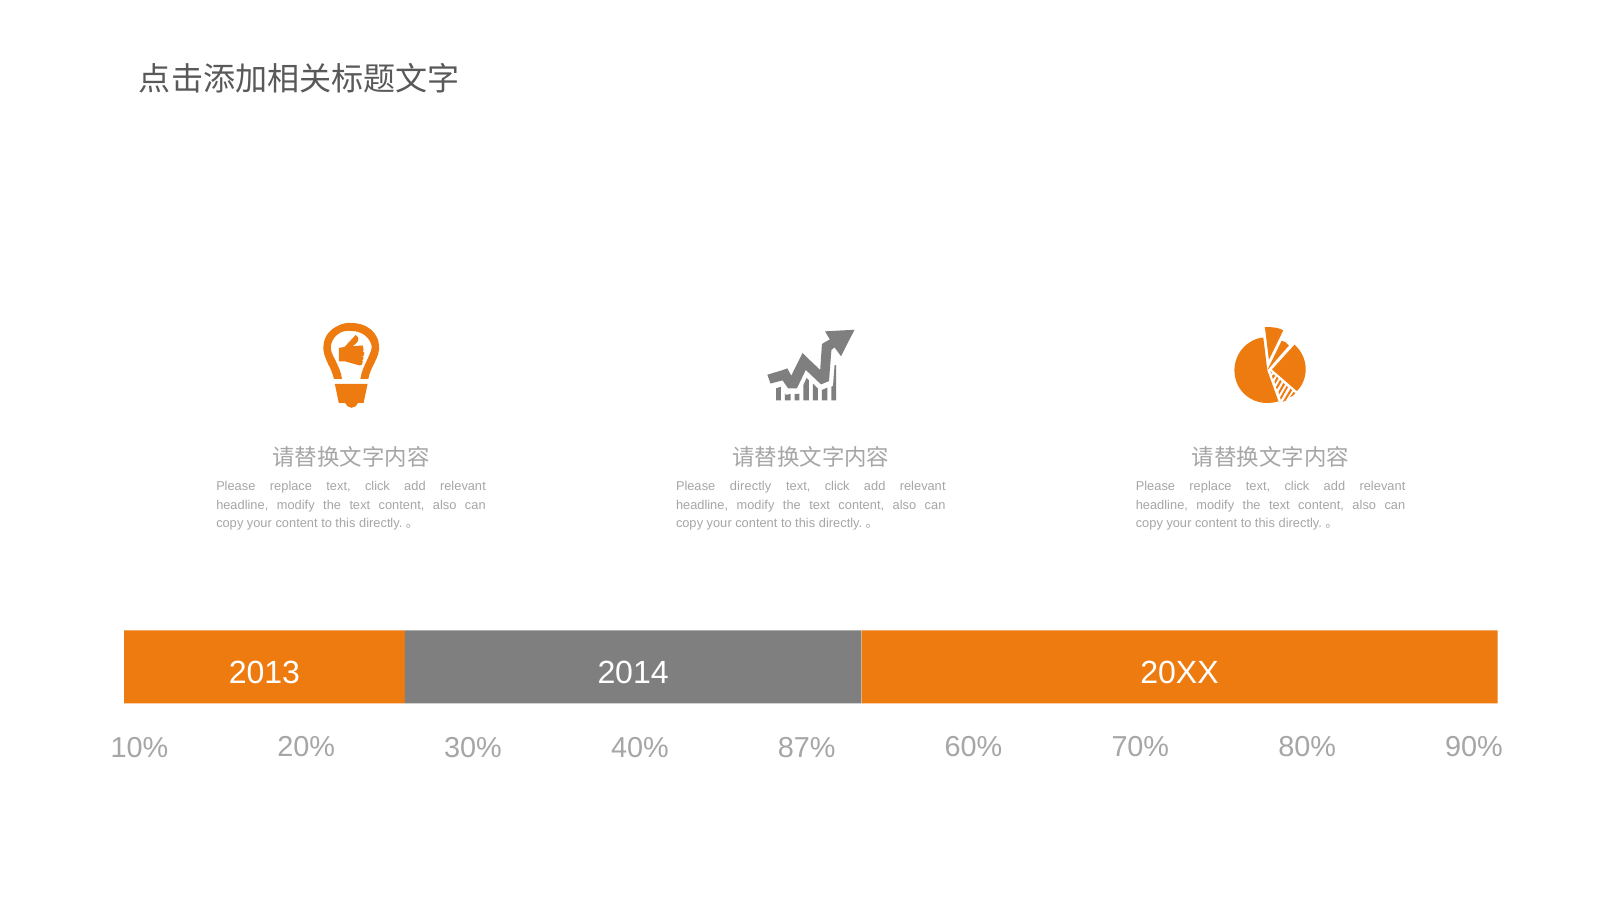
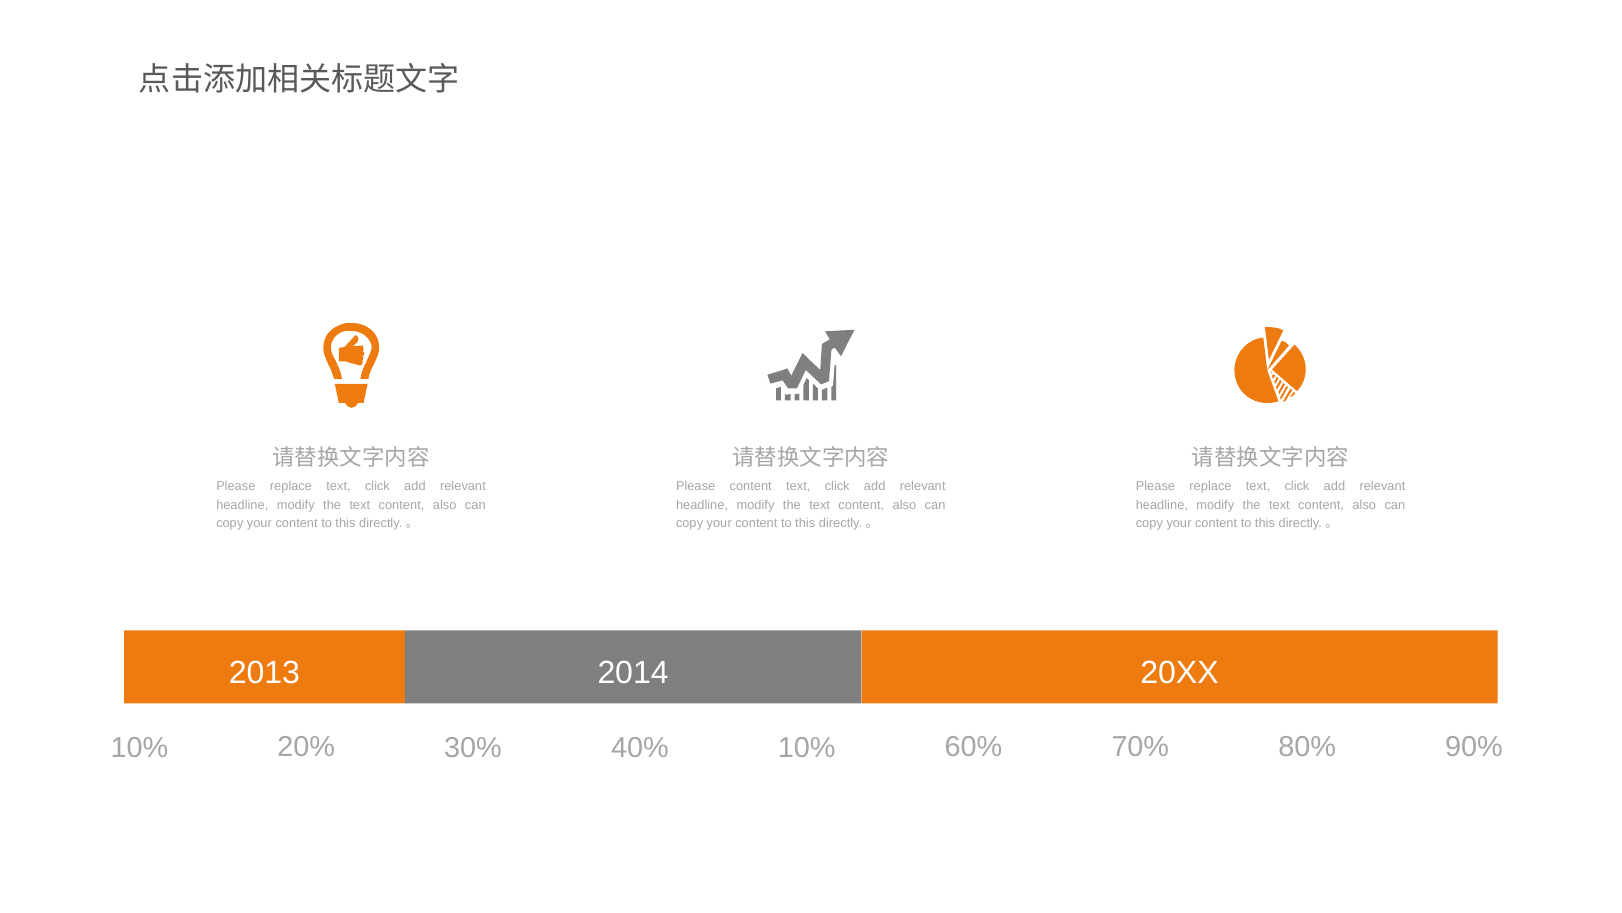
Please directly: directly -> content (751, 486)
40% 87%: 87% -> 10% (807, 747)
